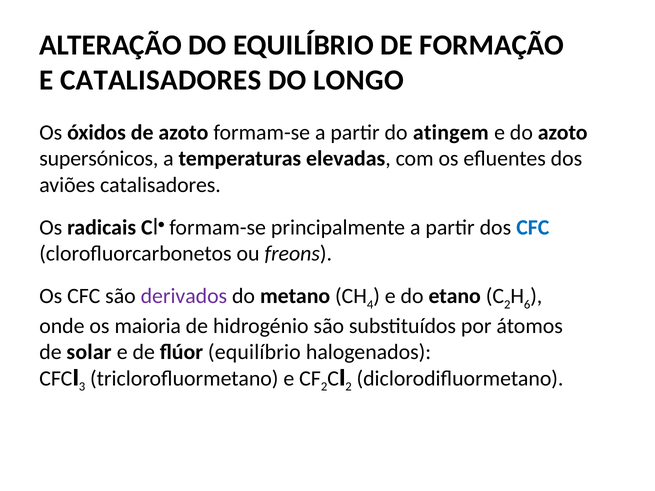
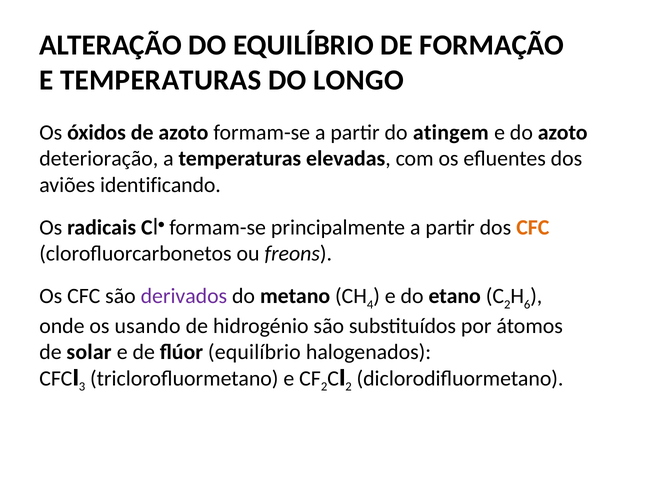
E CATALISADORES: CATALISADORES -> TEMPERATURAS (161, 80)
supersónicos: supersónicos -> deterioração (99, 159)
aviões catalisadores: catalisadores -> identificando (160, 185)
CFC colour: blue -> orange (533, 228)
maioria: maioria -> usando (148, 326)
